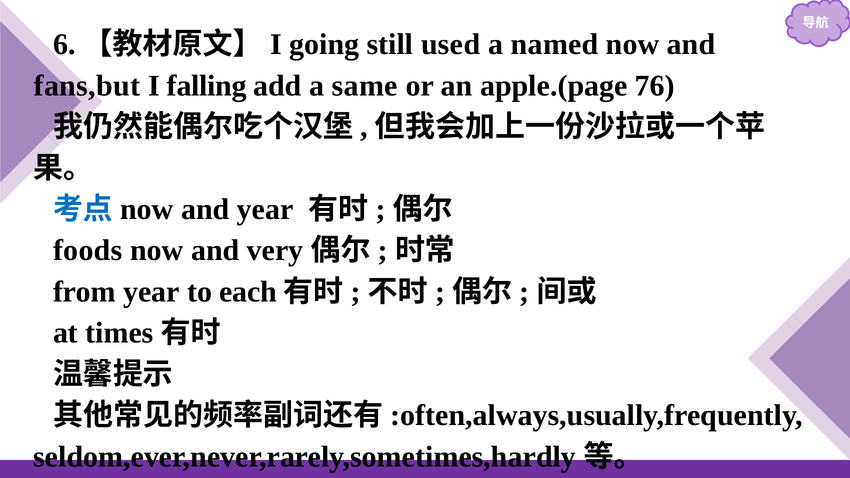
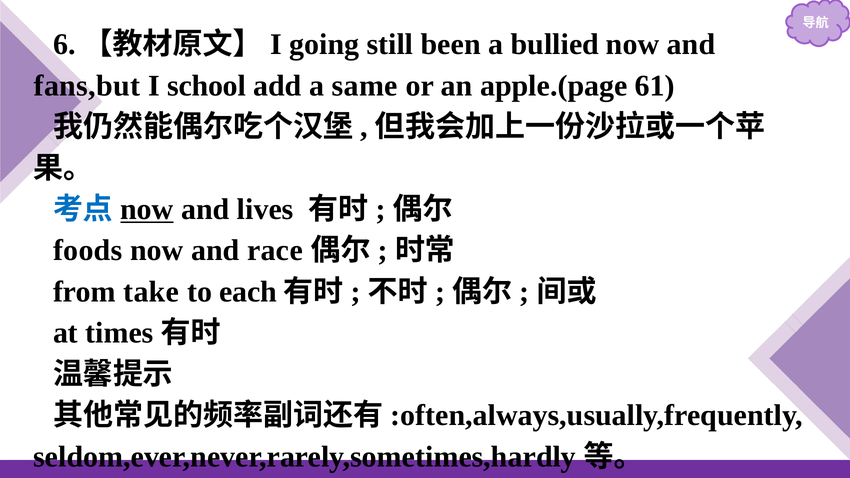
used: used -> been (451, 45)
named: named -> bullied (555, 45)
falling: falling -> school (207, 86)
76: 76 -> 61 (655, 86)
now underline: none -> present (147, 209)
and year: year -> lives (265, 209)
very: very -> race (275, 251)
from year: year -> take (151, 292)
